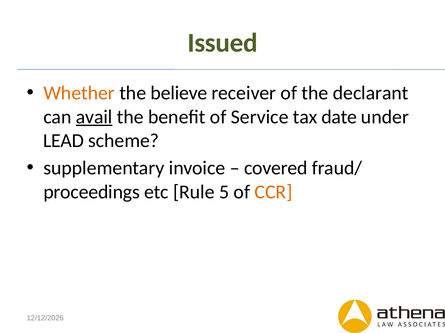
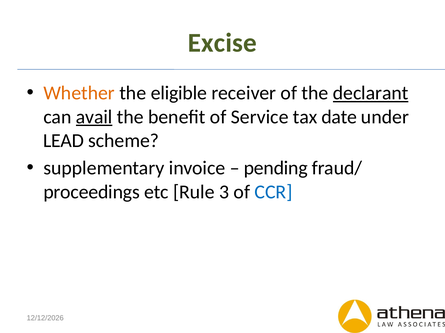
Issued: Issued -> Excise (222, 43)
believe: believe -> eligible (179, 93)
declarant underline: none -> present (371, 93)
covered: covered -> pending (276, 169)
5: 5 -> 3 (224, 192)
CCR colour: orange -> blue (274, 192)
